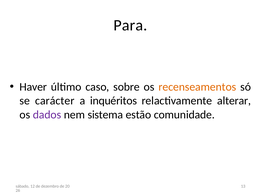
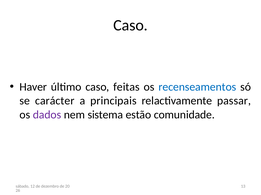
Para: Para -> Caso (130, 25)
sobre: sobre -> feitas (126, 87)
recenseamentos colour: orange -> blue (197, 87)
inquéritos: inquéritos -> principais (113, 101)
alterar: alterar -> passar (234, 101)
